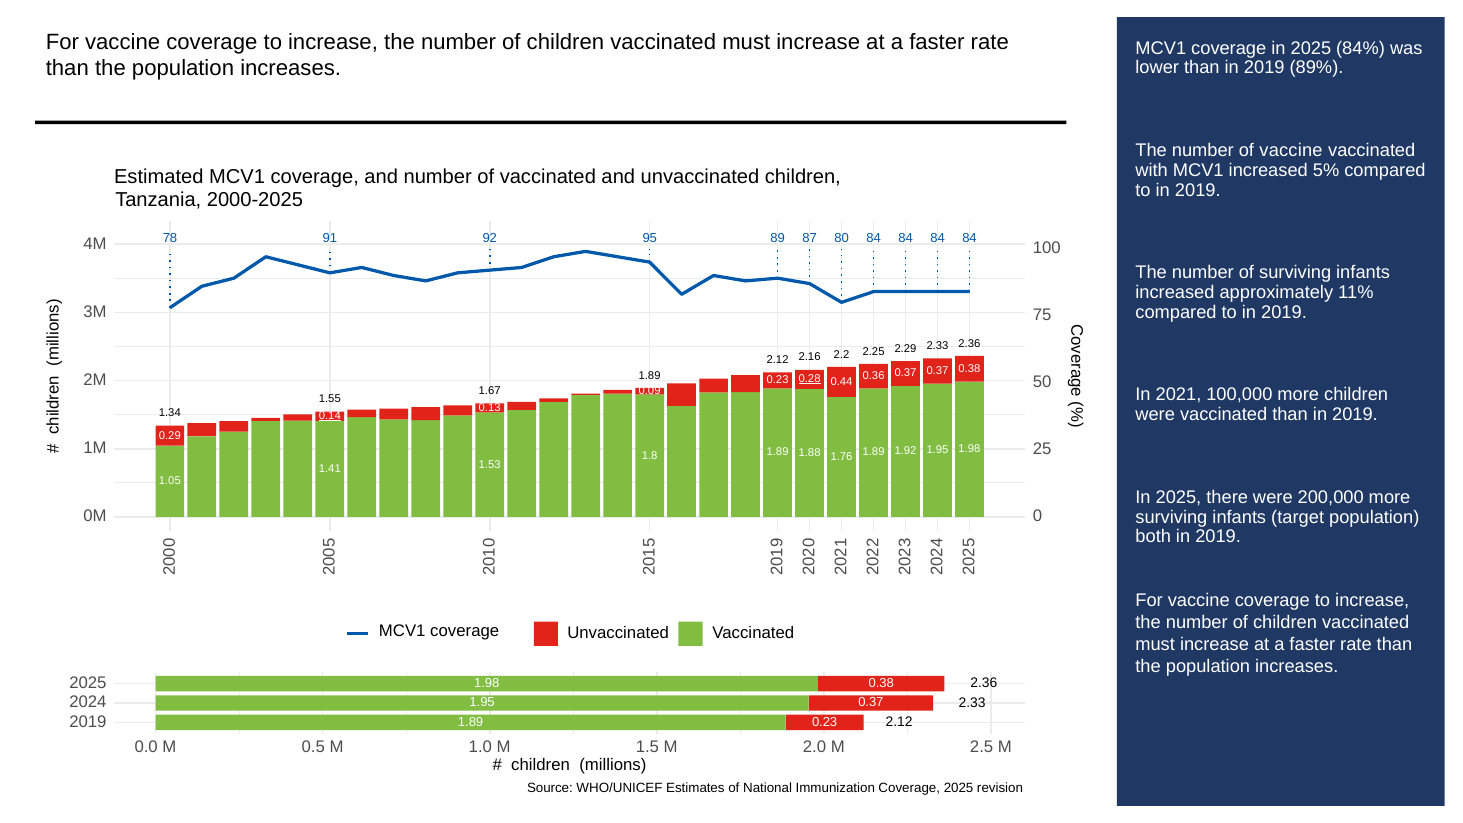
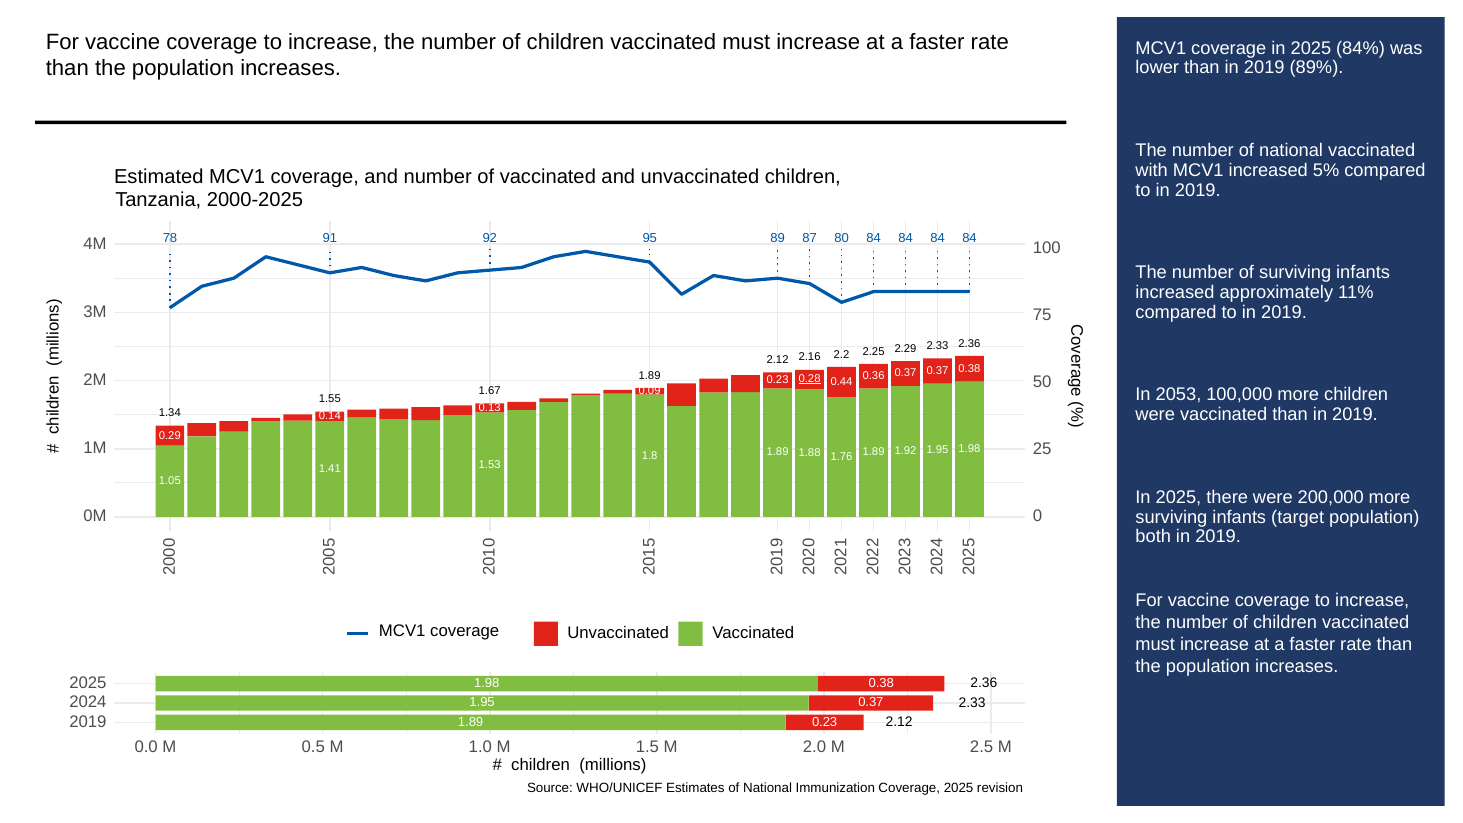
number of vaccine: vaccine -> national (1291, 151)
2021: 2021 -> 2053 (1179, 395)
0.14 underline: present -> none (330, 416)
